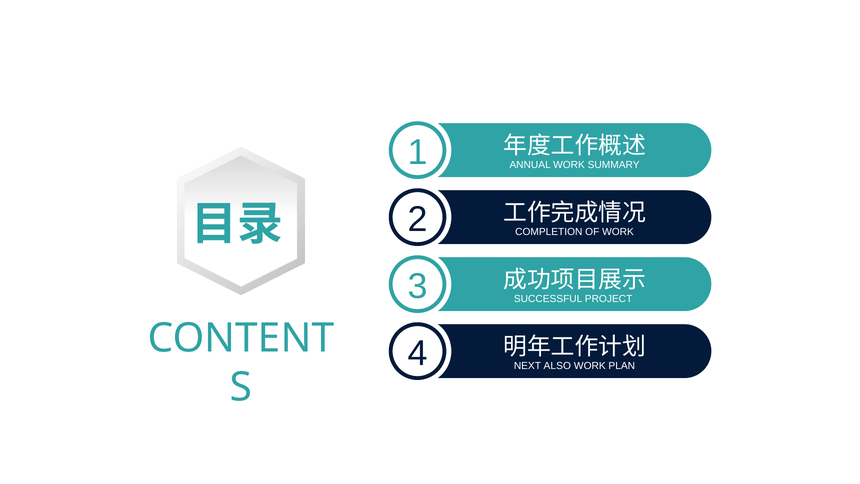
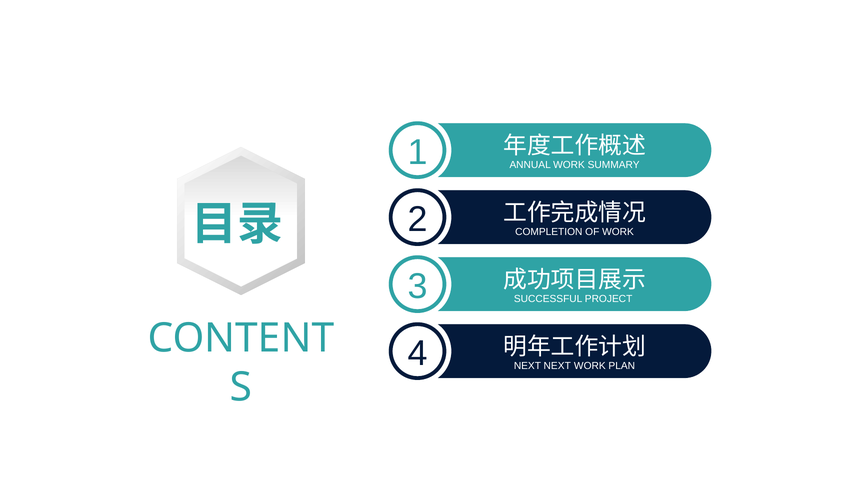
NEXT ALSO: ALSO -> NEXT (557, 366)
